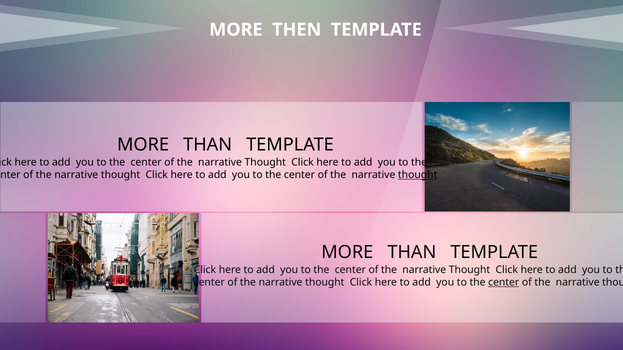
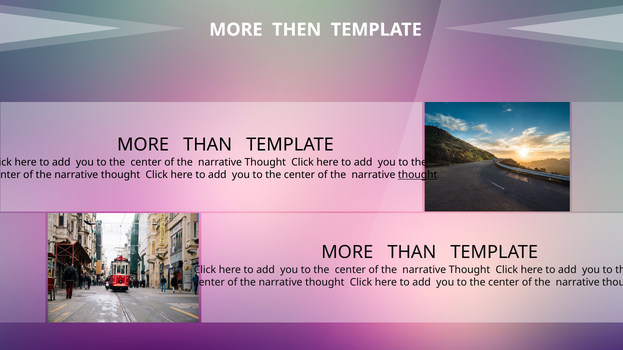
center underline: present -> none (504, 283)
